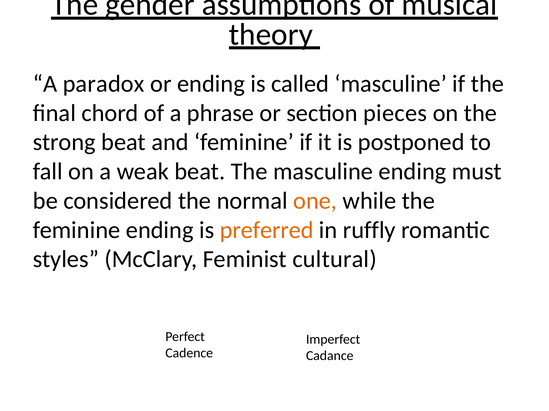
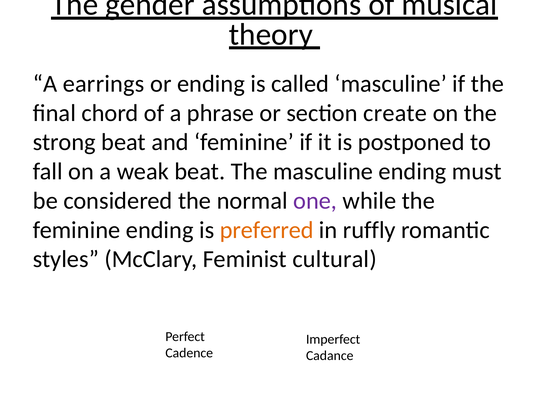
paradox: paradox -> earrings (104, 84)
pieces: pieces -> create (395, 113)
one colour: orange -> purple (315, 201)
